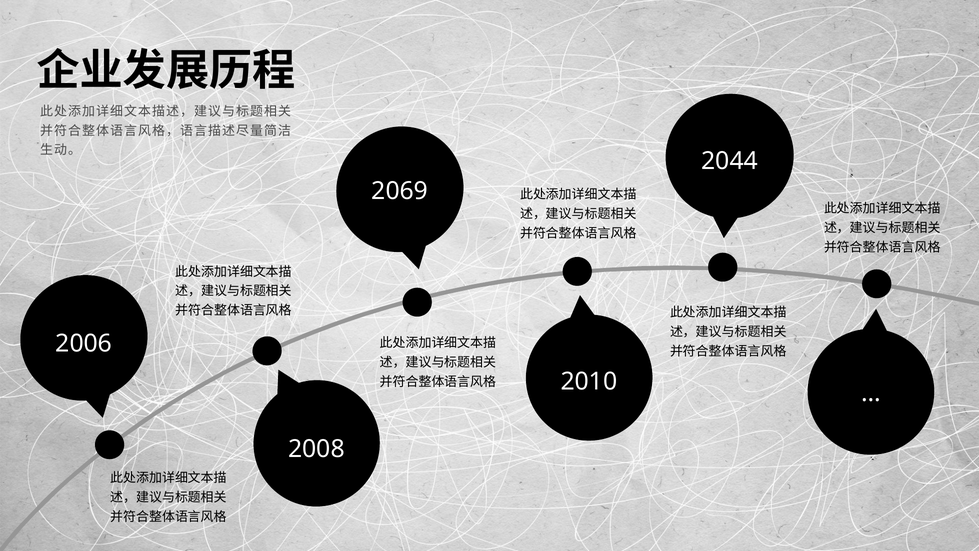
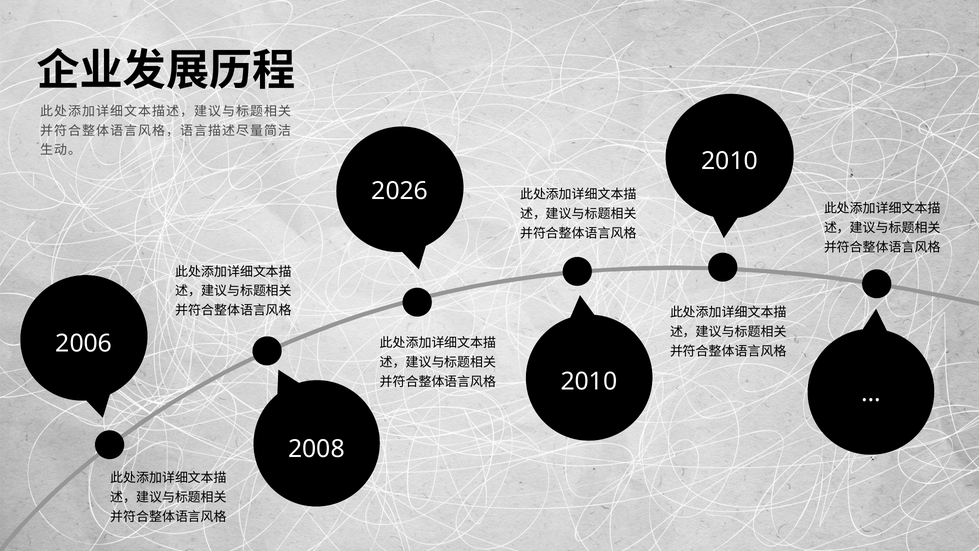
2044: 2044 -> 2010 (730, 161)
2069: 2069 -> 2026 (400, 191)
